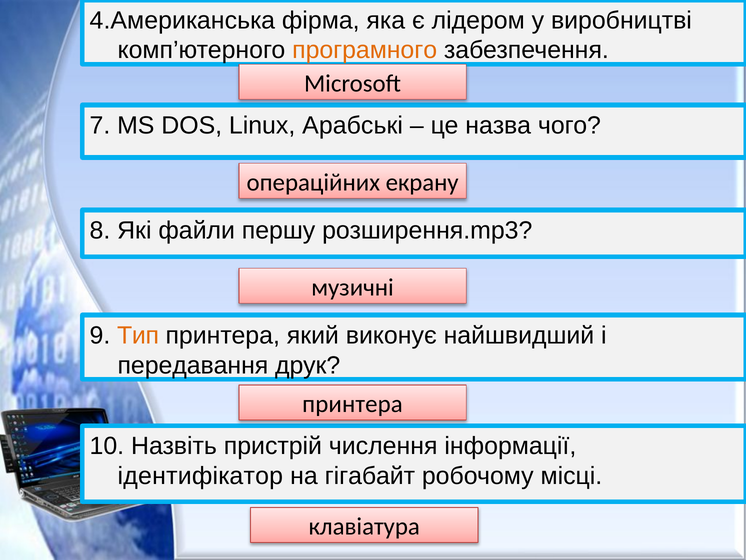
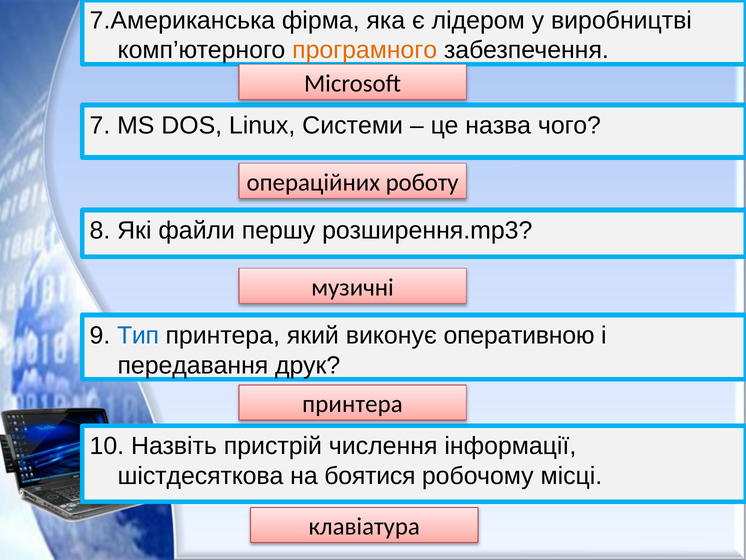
4.Американська: 4.Американська -> 7.Американська (182, 20)
Арабські: Арабські -> Системи (353, 125)
екрану: екрану -> роботу (422, 182)
Тип colour: orange -> blue (138, 335)
найшвидший: найшвидший -> оперативною (519, 335)
ідентифікатор: ідентифікатор -> шістдесяткова (200, 476)
гігабайт: гігабайт -> боятися (370, 476)
